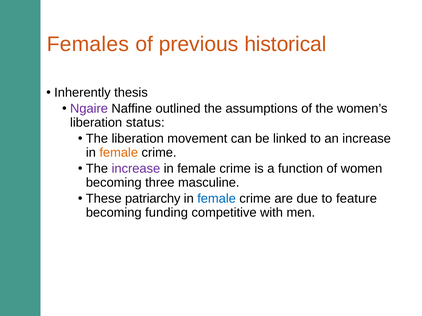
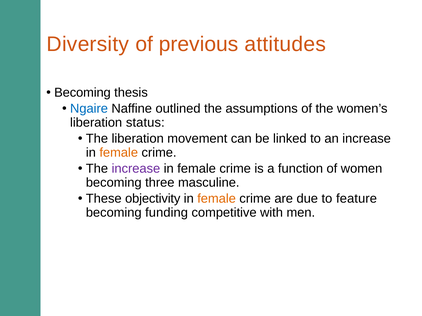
Females: Females -> Diversity (88, 44)
historical: historical -> attitudes (285, 44)
Inherently: Inherently -> Becoming (82, 93)
Ngaire colour: purple -> blue (89, 109)
patriarchy: patriarchy -> objectivity (153, 199)
female colour: blue -> orange (217, 199)
